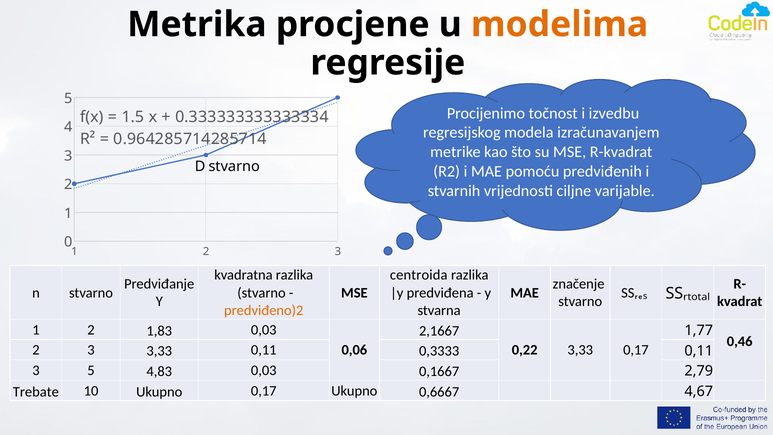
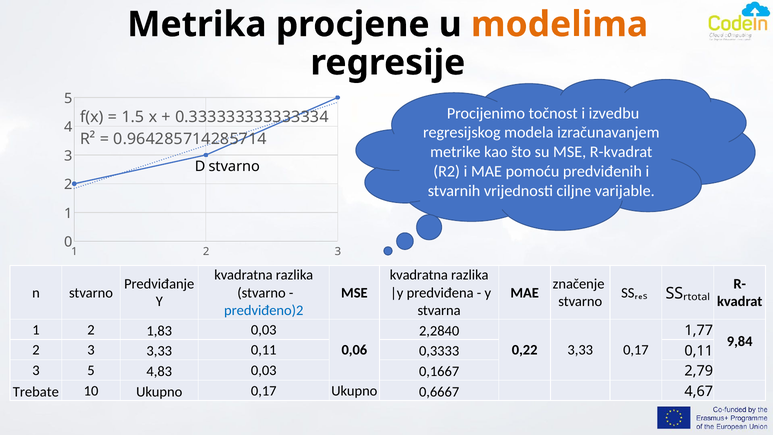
centroida: centroida -> kvadratna (419, 275)
predviđeno)2 colour: orange -> blue (264, 310)
2,1667: 2,1667 -> 2,2840 (439, 331)
0,46: 0,46 -> 9,84 (740, 341)
